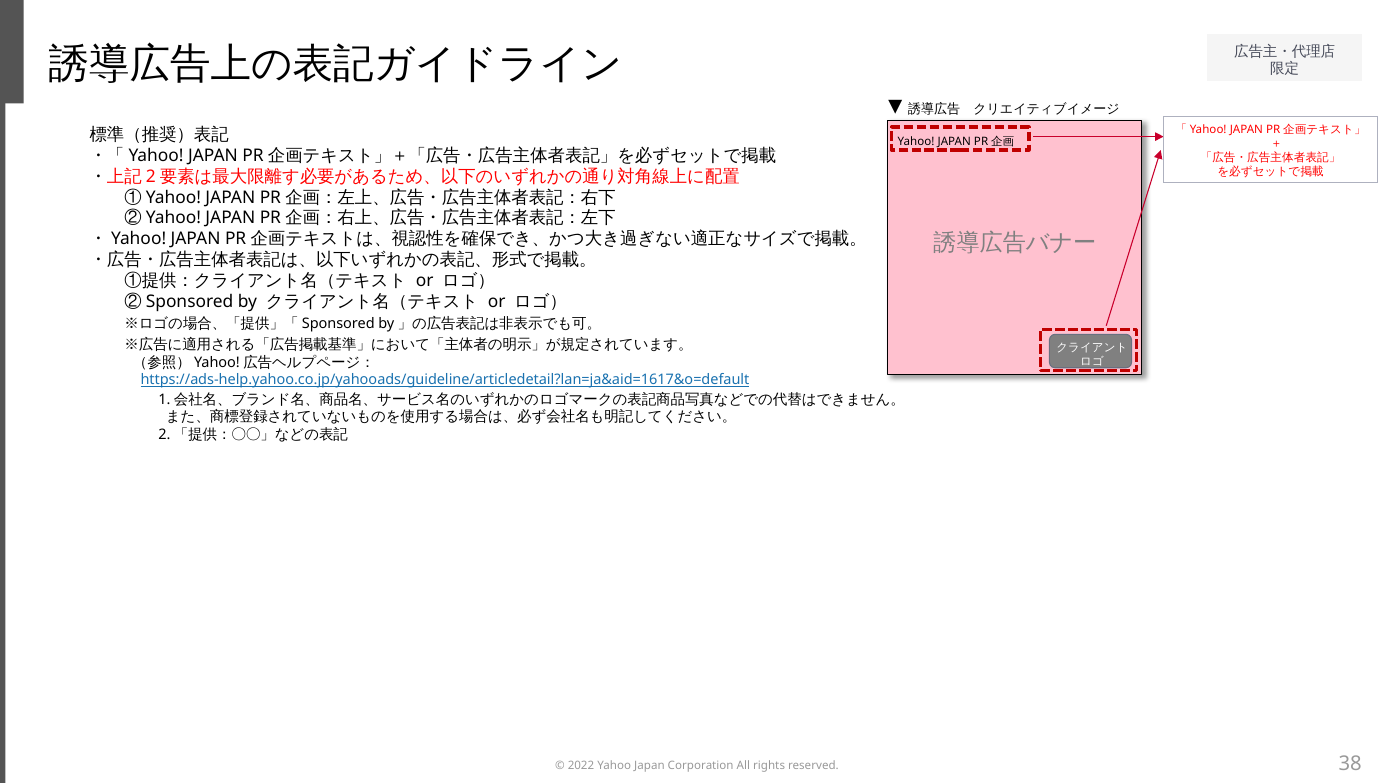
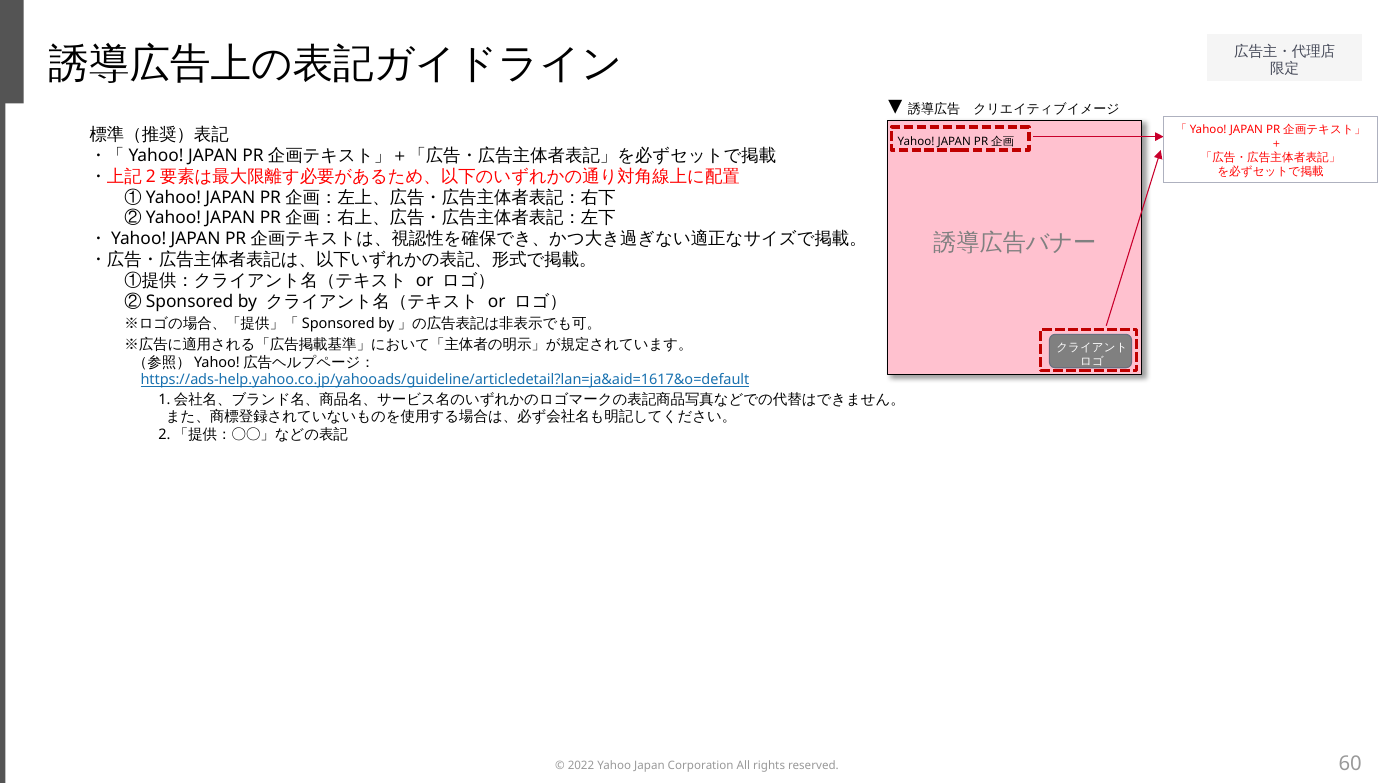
38: 38 -> 60 (1350, 763)
